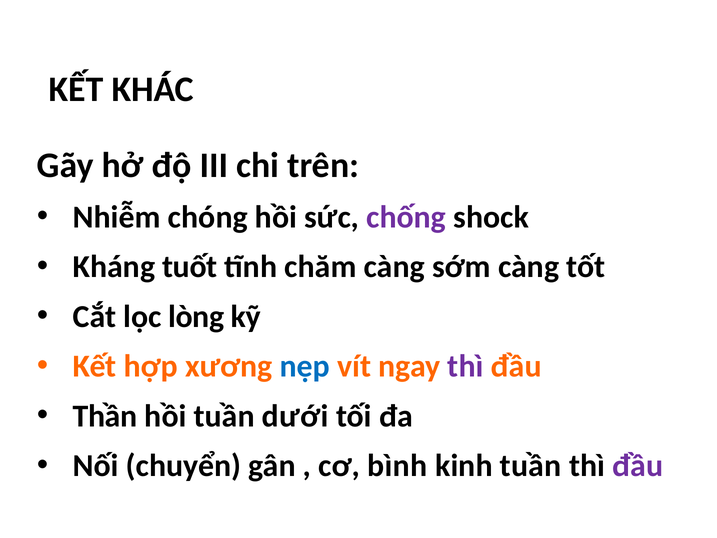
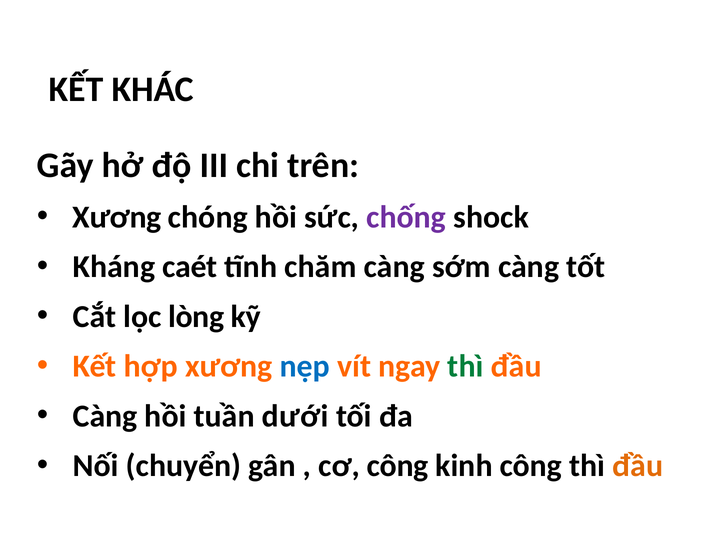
Nhiễm: Nhiễm -> Xương (117, 217)
tuốt: tuốt -> caét (190, 267)
thì colour: purple -> green (465, 366)
Thần: Thần -> Càng (105, 416)
cơ bình: bình -> công (398, 466)
kinh tuần: tuần -> công (531, 466)
đầu colour: purple -> orange (638, 466)
